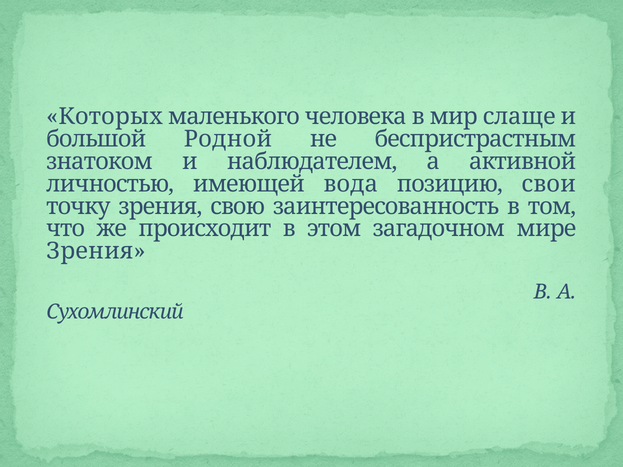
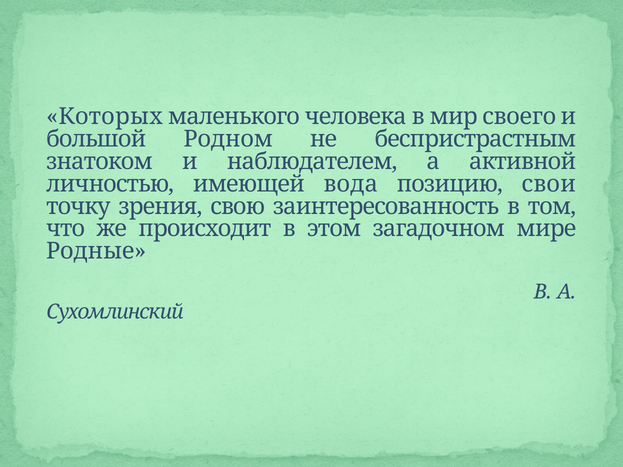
слаще: слаще -> своего (519, 117)
Родной: Родной -> Родном (228, 139)
Зрения: Зрения -> Родные (96, 251)
